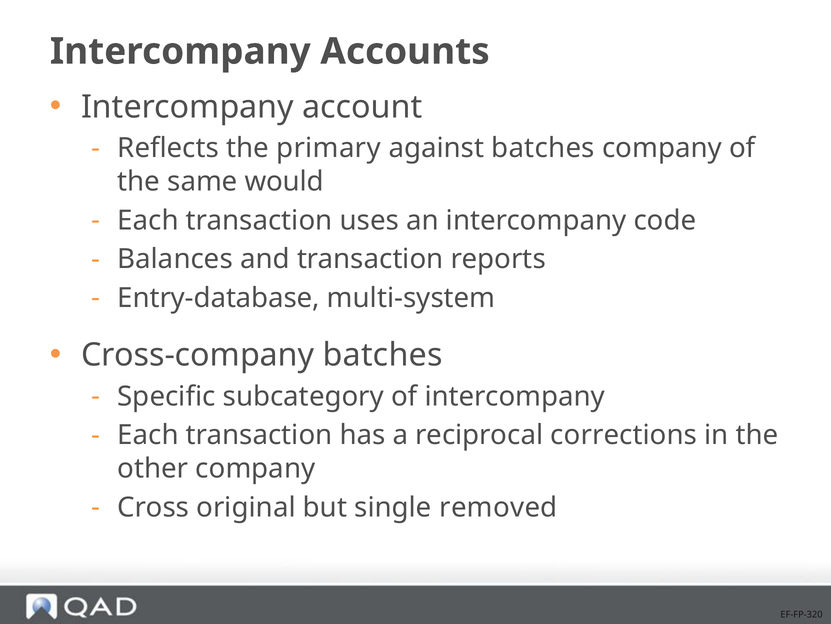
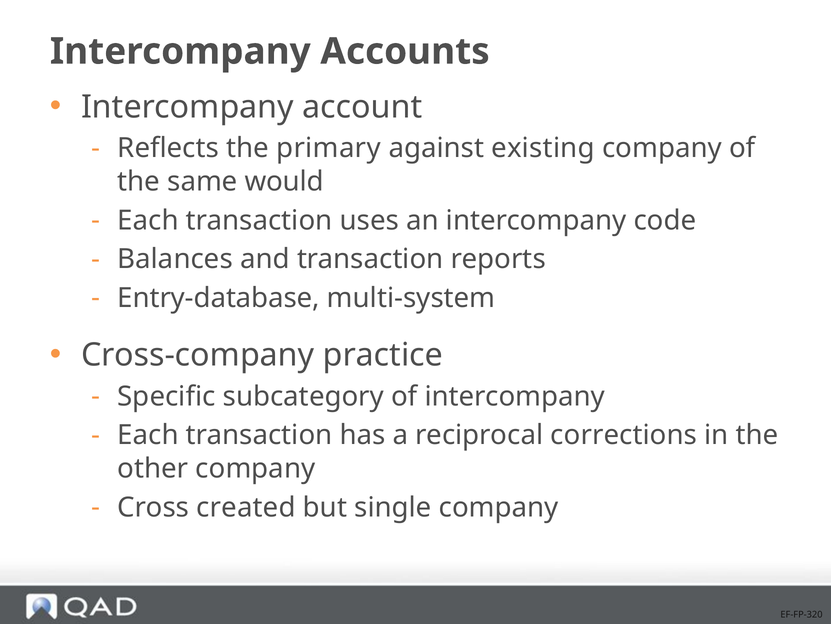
against batches: batches -> existing (543, 148)
Cross-company batches: batches -> practice (383, 355)
original: original -> created (246, 507)
single removed: removed -> company (499, 507)
